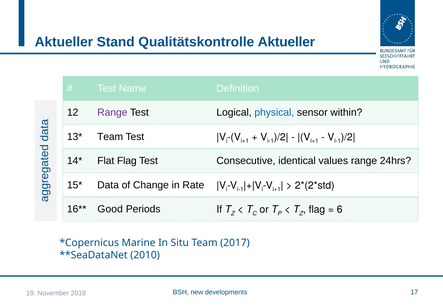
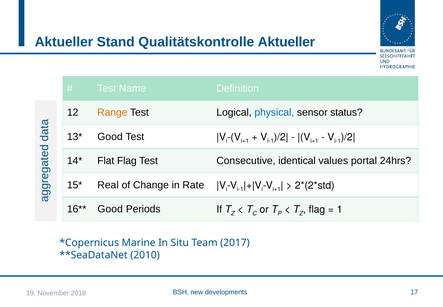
Range colour: purple -> orange (112, 112)
within: within -> status (346, 112)
Team: Team -> Good (110, 137)
values range: range -> portal (364, 161)
Data: Data -> Real (108, 185)
6: 6 -> 1 (340, 209)
